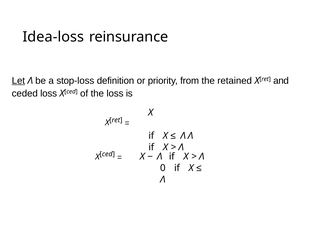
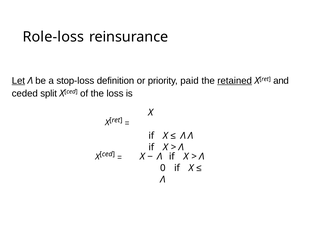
Idea-loss: Idea-loss -> Role-loss (53, 37)
from: from -> paid (189, 81)
retained underline: none -> present (235, 81)
ceded loss: loss -> split (49, 94)
